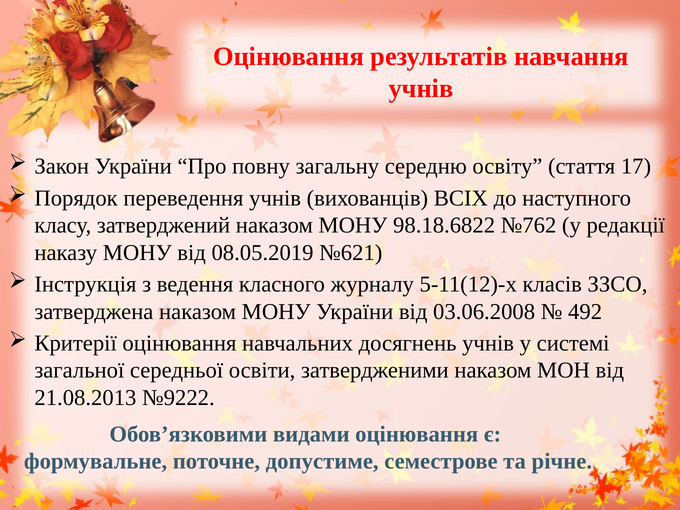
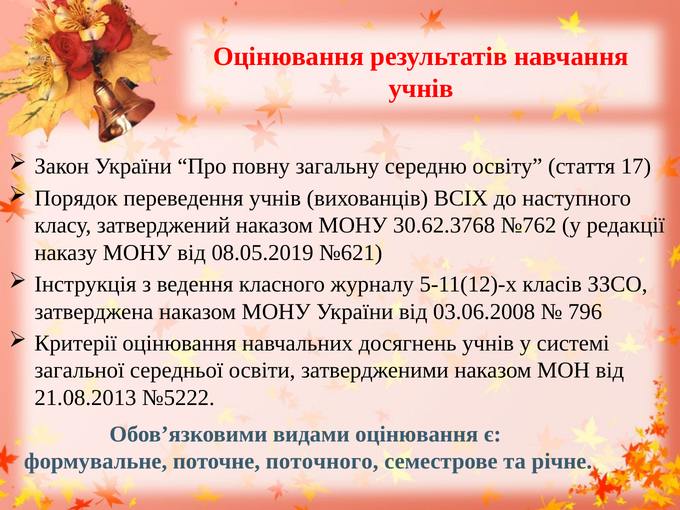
98.18.6822: 98.18.6822 -> 30.62.3768 (444, 225)
492: 492 -> 796 (585, 312)
№9222: №9222 -> №5222 (178, 398)
допустиме: допустиме -> поточного (322, 461)
